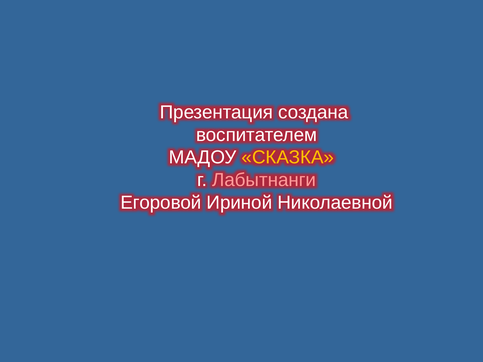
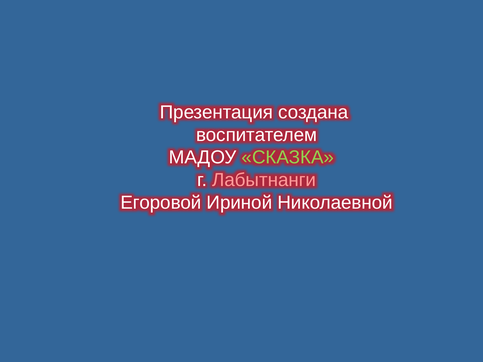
СКАЗКА colour: yellow -> light green (288, 158)
